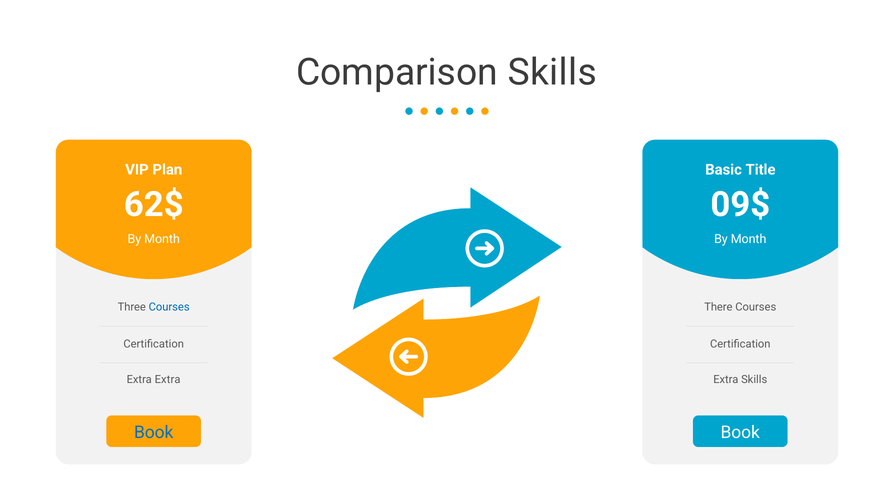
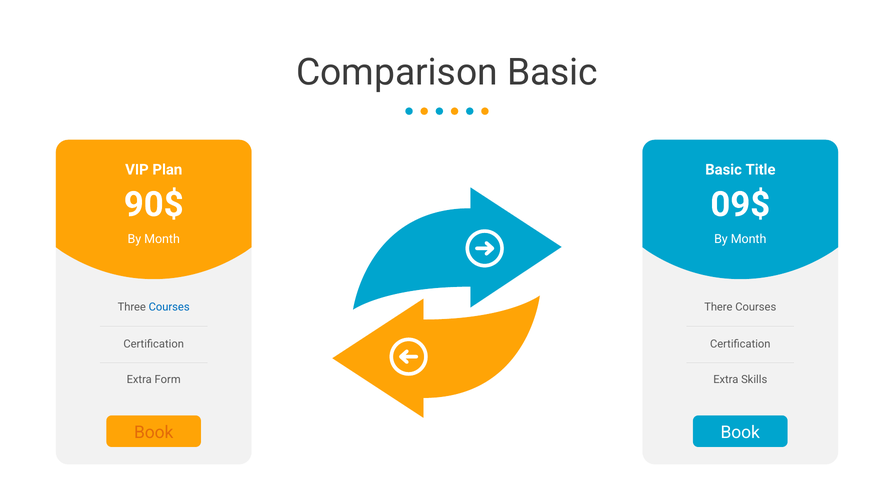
Comparison Skills: Skills -> Basic (552, 72)
62$: 62$ -> 90$ (154, 204)
Extra Extra: Extra -> Form (168, 380)
Book colour: blue -> orange (154, 432)
